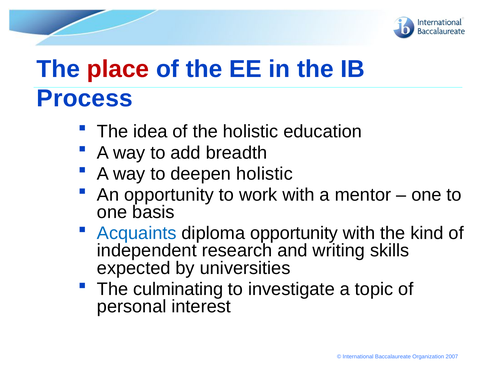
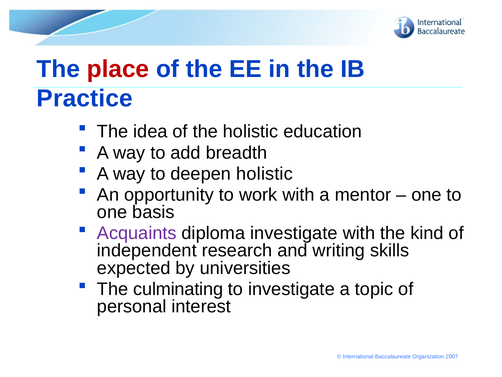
Process: Process -> Practice (85, 98)
Acquaints colour: blue -> purple (137, 233)
diploma opportunity: opportunity -> investigate (294, 233)
